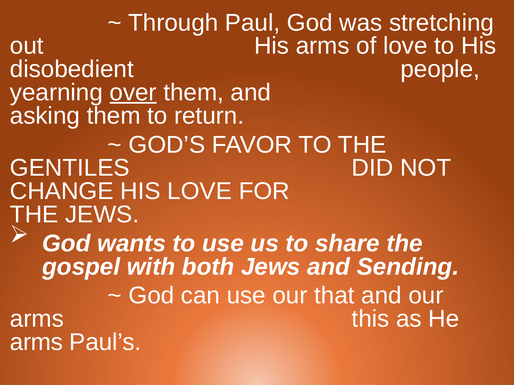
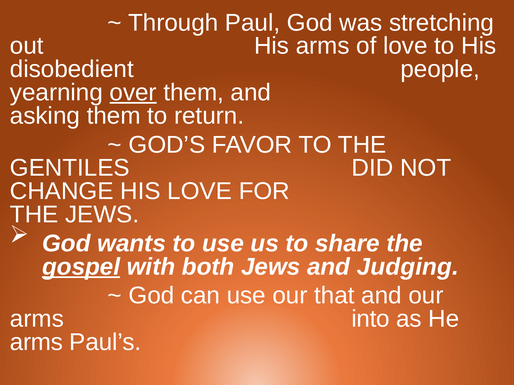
gospel underline: none -> present (81, 267)
Sending: Sending -> Judging (408, 267)
this: this -> into (371, 319)
